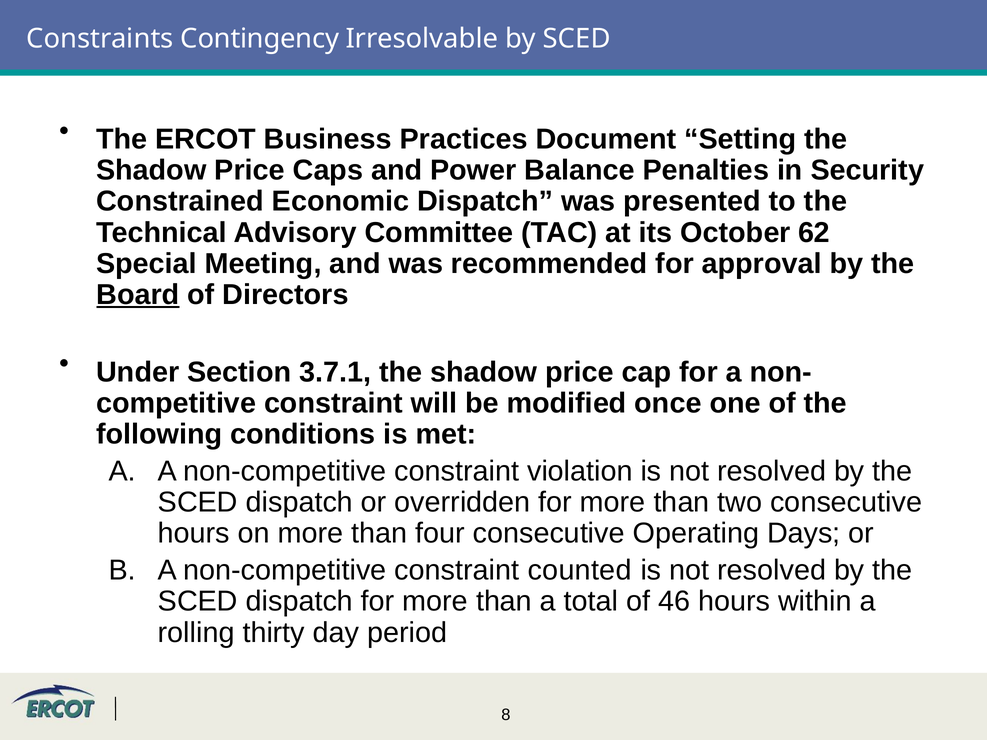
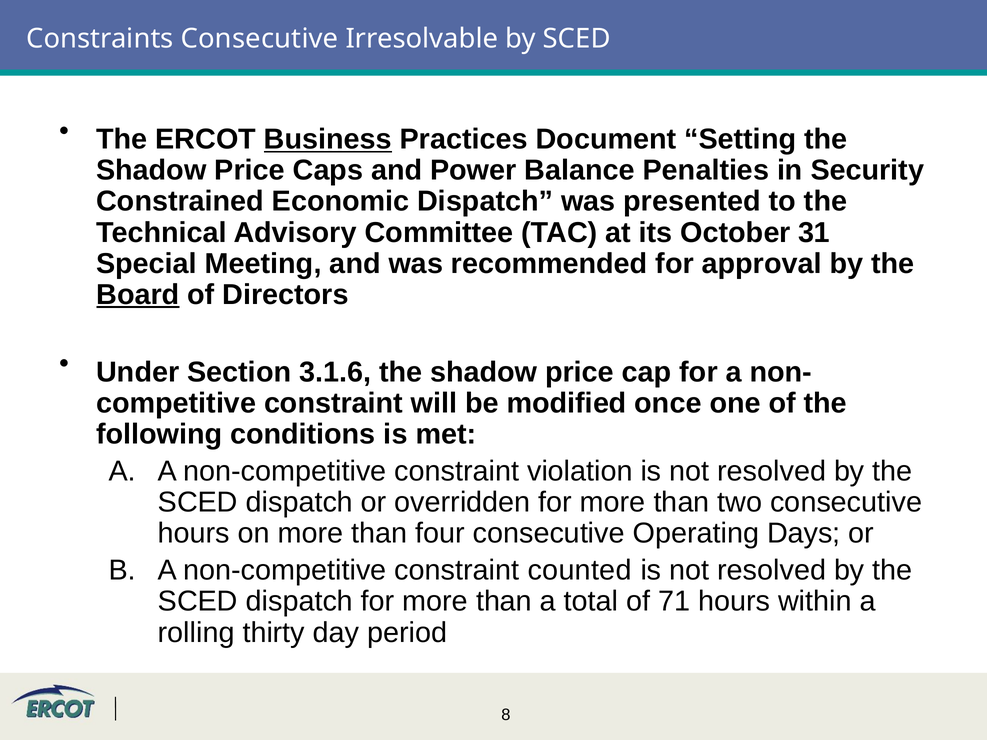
Constraints Contingency: Contingency -> Consecutive (260, 39)
Business underline: none -> present (328, 139)
62: 62 -> 31 (814, 233)
3.7.1: 3.7.1 -> 3.1.6 (335, 372)
46: 46 -> 71 (674, 602)
